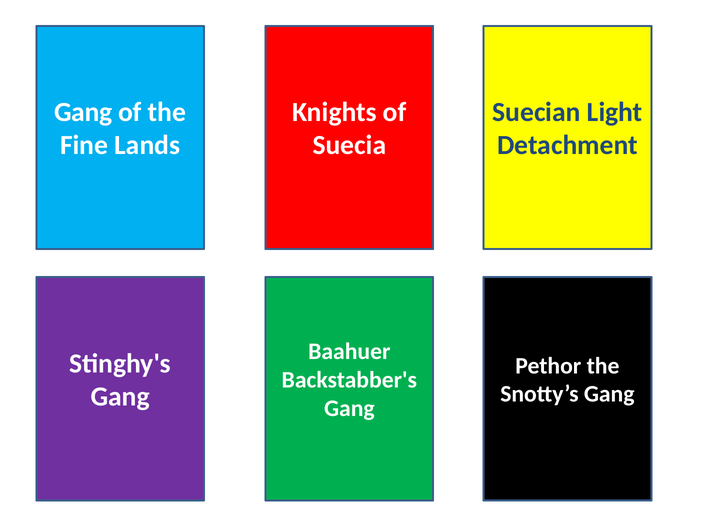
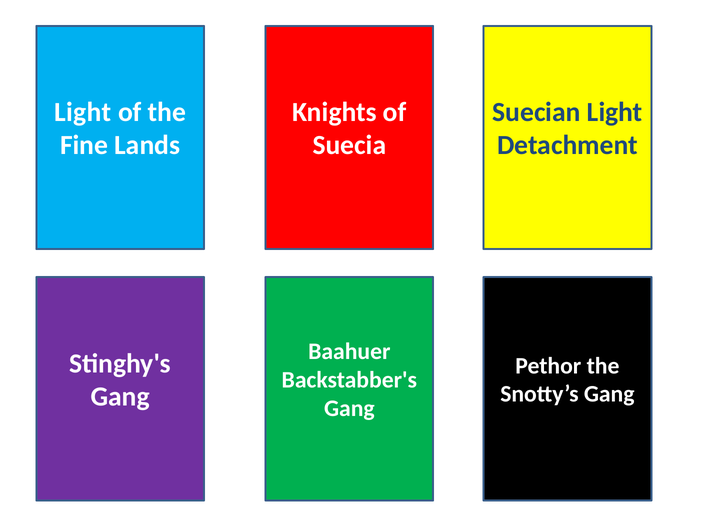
Gang: Gang -> Light (83, 112)
